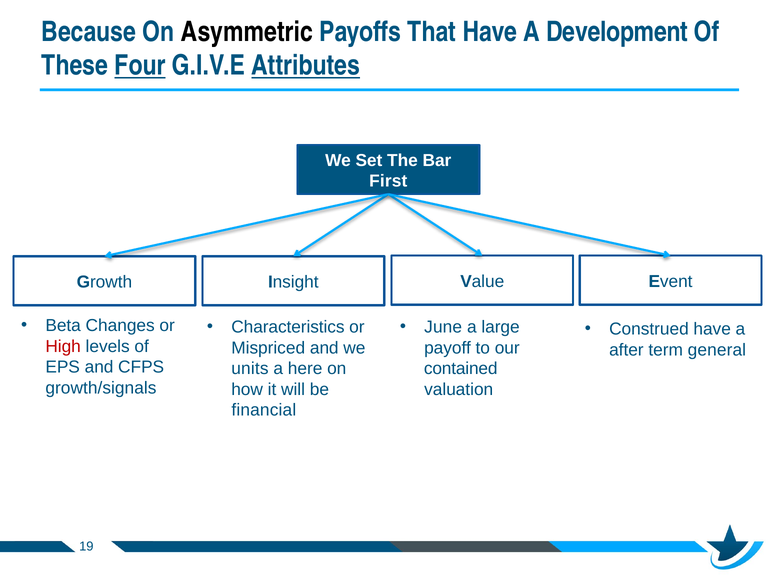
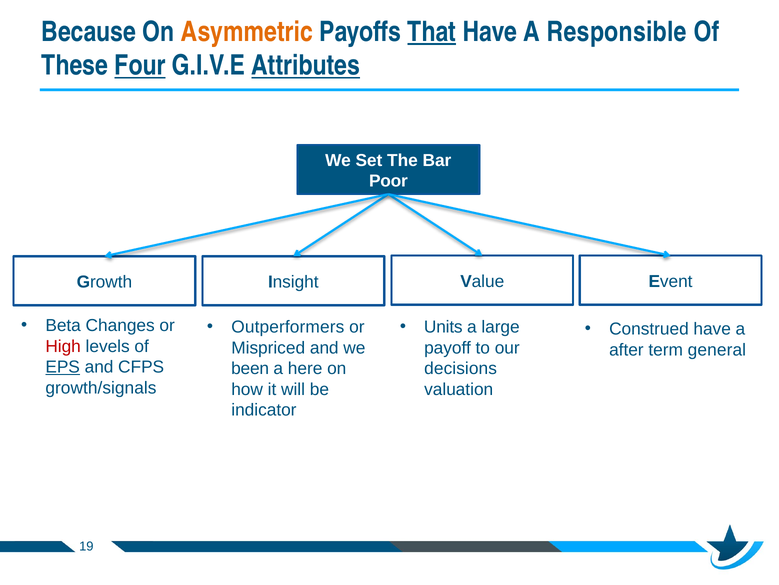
Asymmetric colour: black -> orange (247, 32)
That underline: none -> present (432, 32)
Development: Development -> Responsible (617, 32)
First: First -> Poor (388, 181)
June: June -> Units (443, 327)
Characteristics: Characteristics -> Outperformers (288, 327)
EPS underline: none -> present (63, 367)
units: units -> been (250, 368)
contained: contained -> decisions (461, 368)
financial: financial -> indicator (264, 410)
